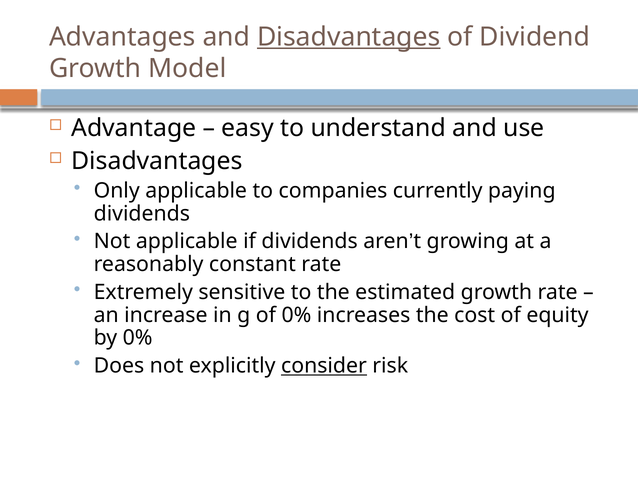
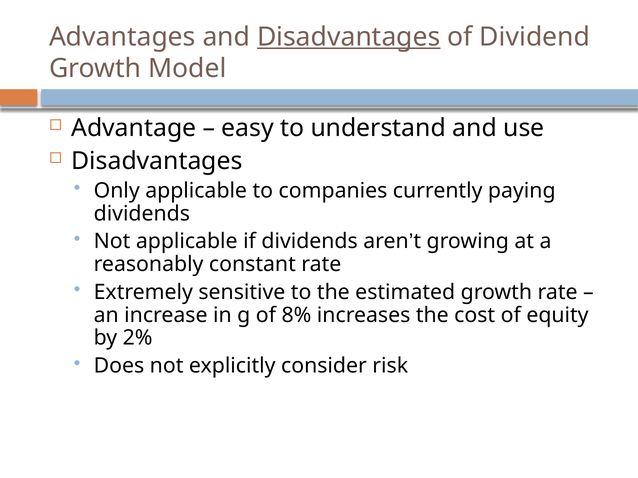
of 0%: 0% -> 8% (296, 315)
by 0%: 0% -> 2% (138, 338)
consider underline: present -> none (324, 366)
